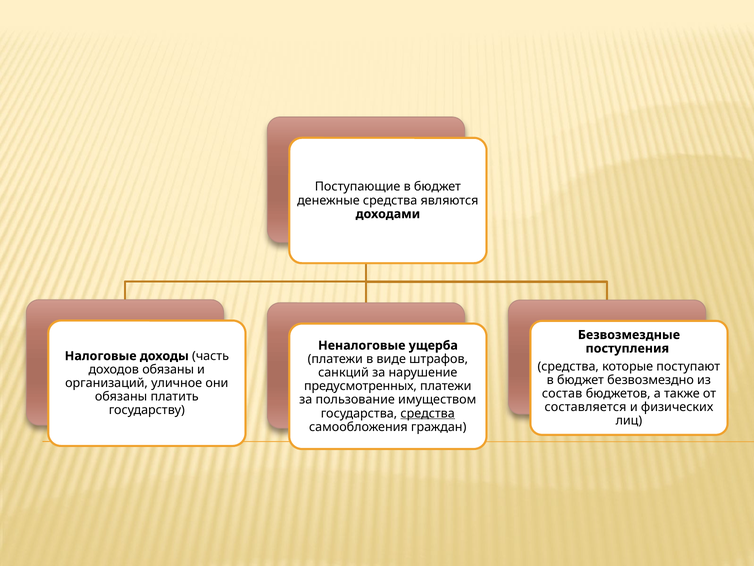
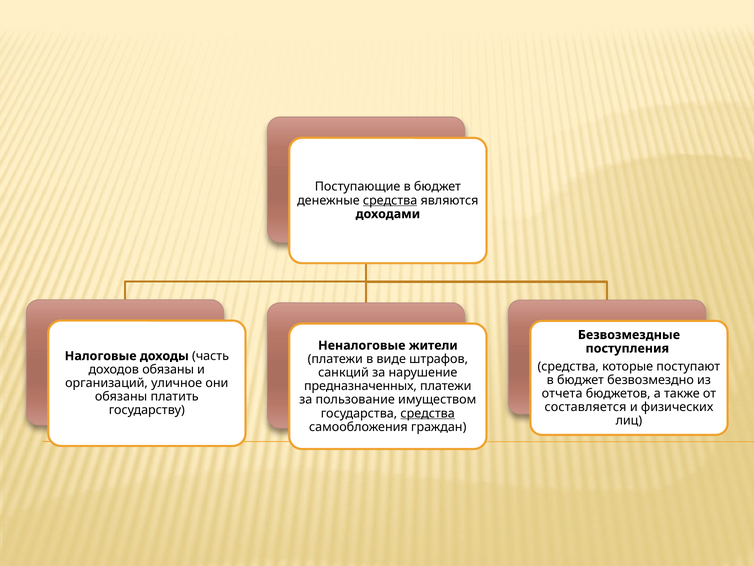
средства underline: none -> present (390, 200)
ущерба: ущерба -> жители (433, 345)
предусмотренных: предусмотренных -> предназначенных (360, 386)
состав: состав -> отчета (562, 393)
